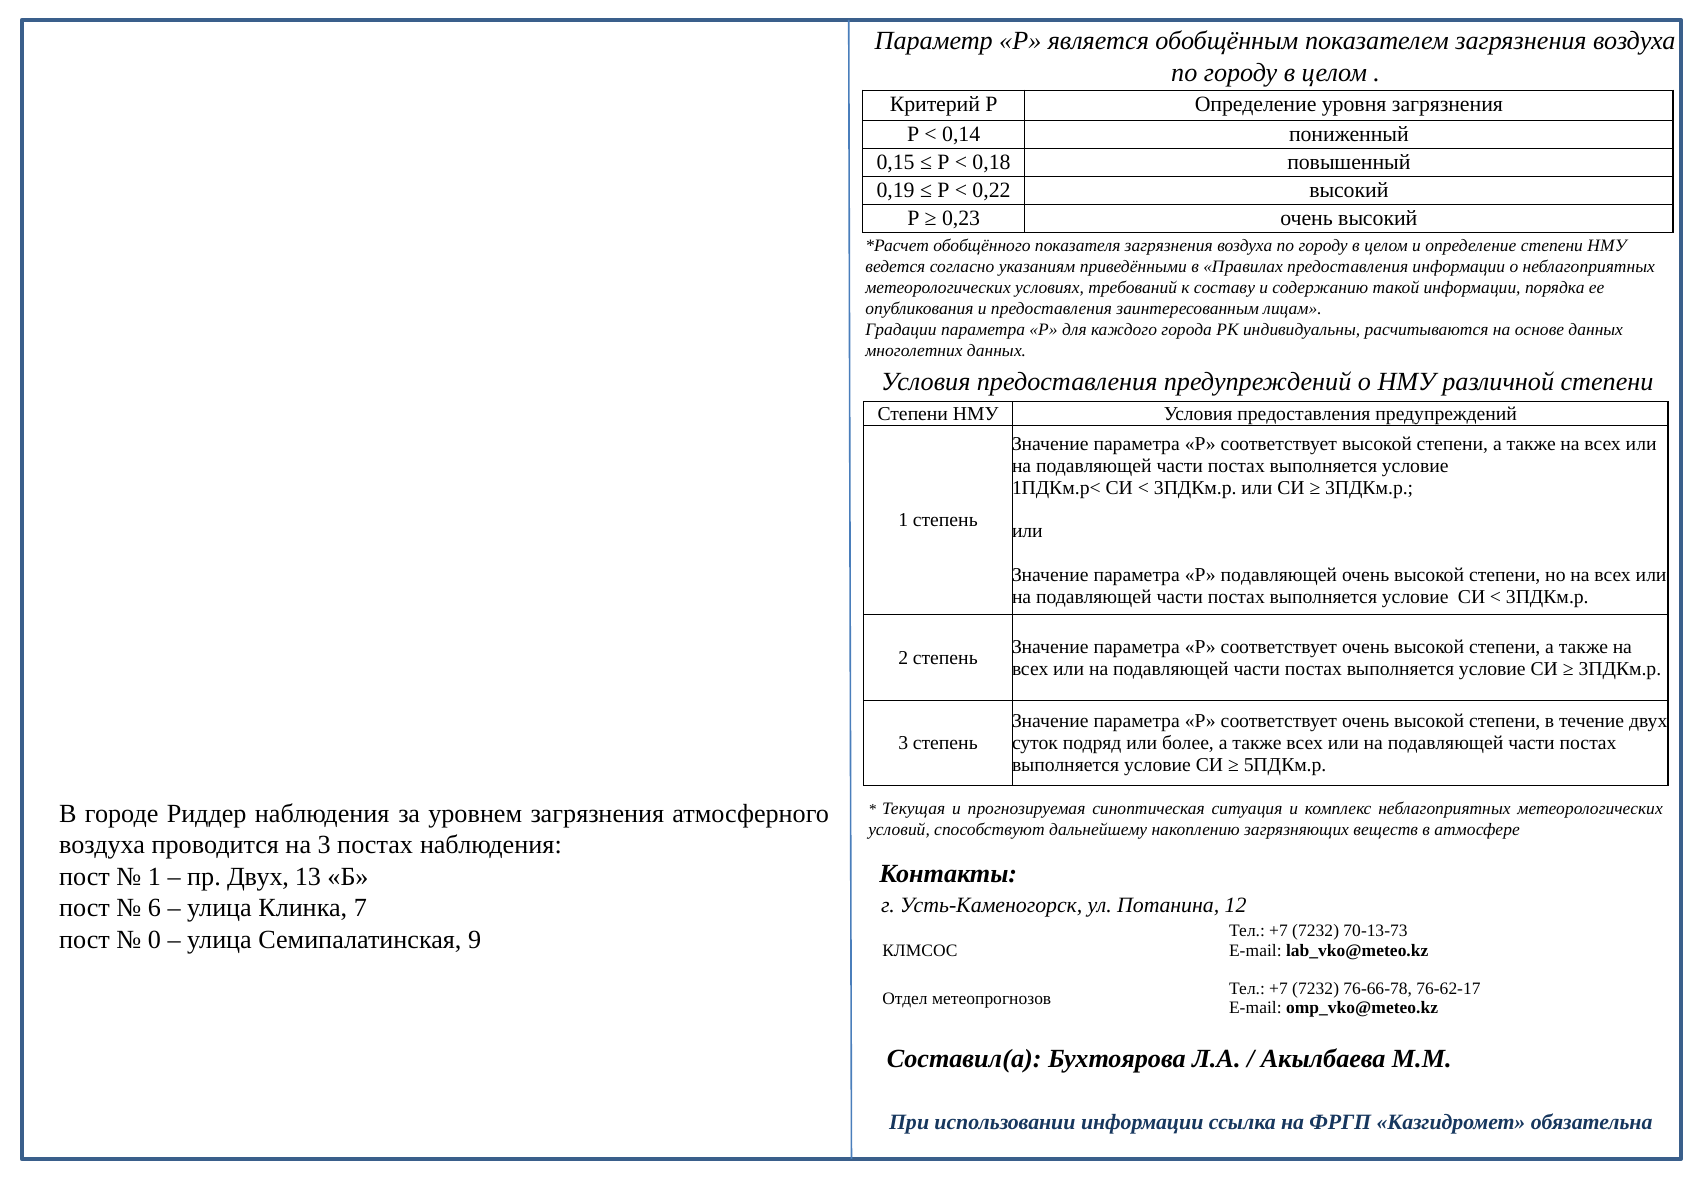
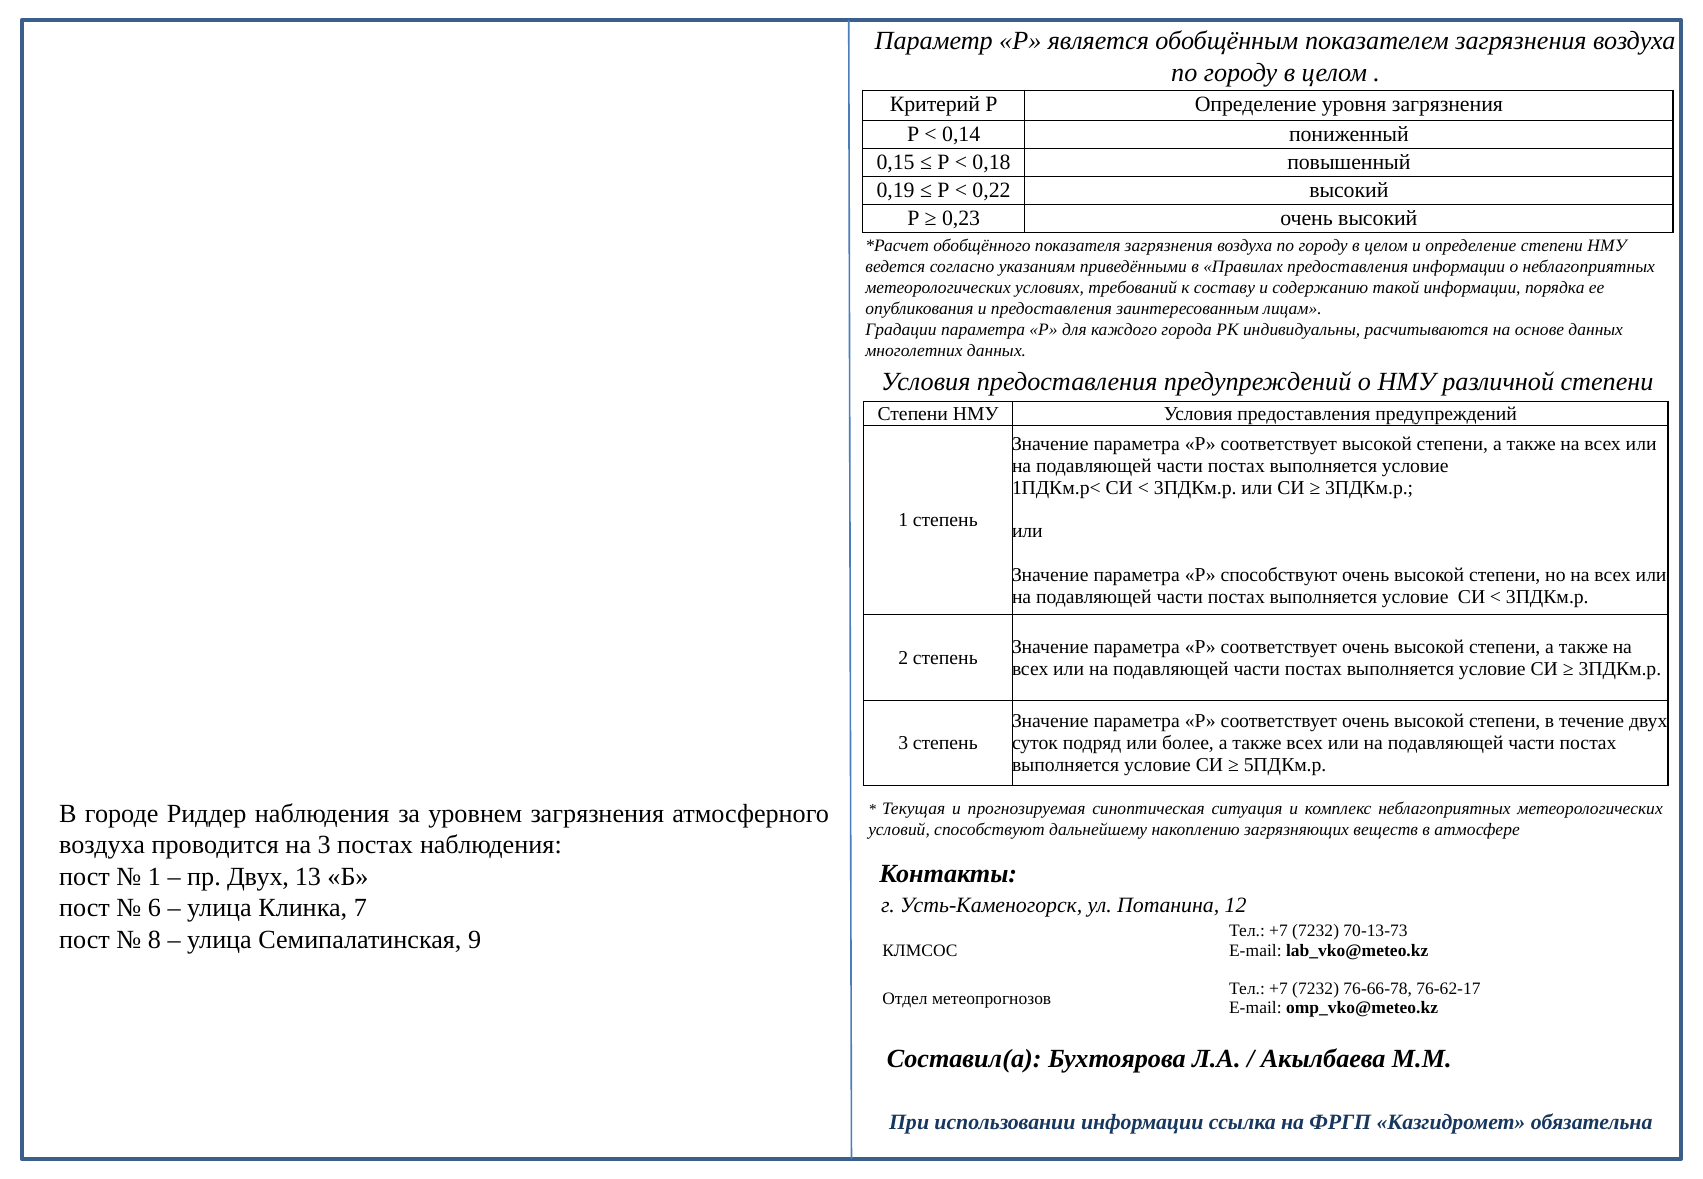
Р подавляющей: подавляющей -> способствуют (1279, 575)
0: 0 -> 8 (154, 940)
